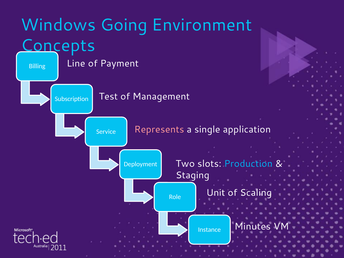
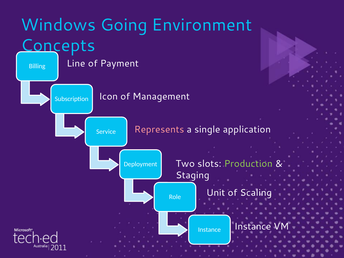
Test: Test -> Icon (108, 96)
Production colour: light blue -> light green (248, 164)
Minutes: Minutes -> Instance (253, 227)
